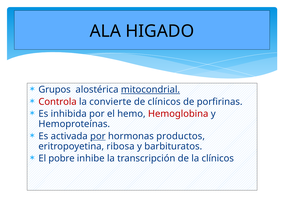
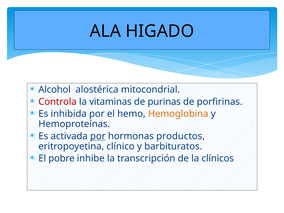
Grupos: Grupos -> Alcohol (55, 90)
mitocondrial underline: present -> none (150, 90)
convierte: convierte -> vitaminas (110, 102)
de clínicos: clínicos -> purinas (164, 102)
Hemoglobina colour: red -> orange (178, 114)
ribosa: ribosa -> clínico (121, 146)
